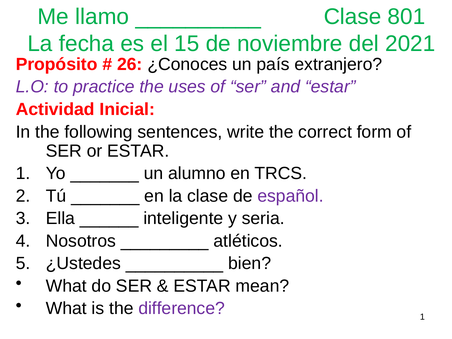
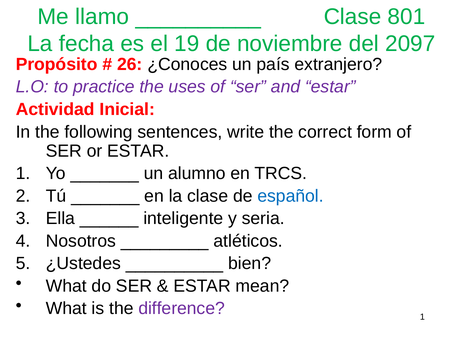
15: 15 -> 19 (187, 44)
2021: 2021 -> 2097 (410, 44)
español colour: purple -> blue (291, 196)
